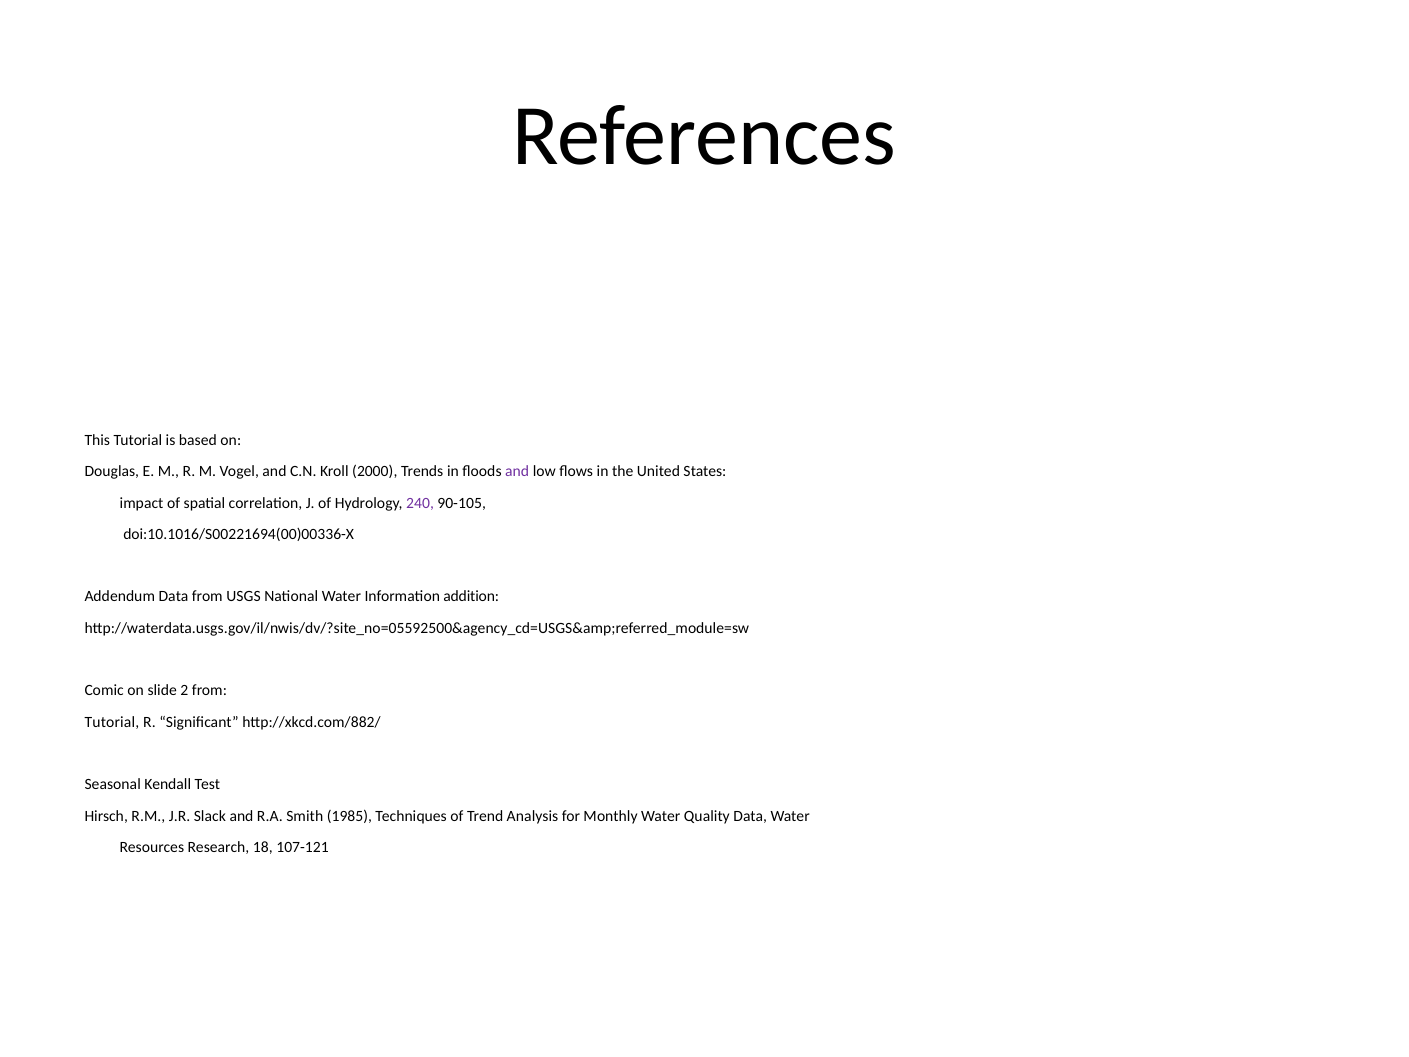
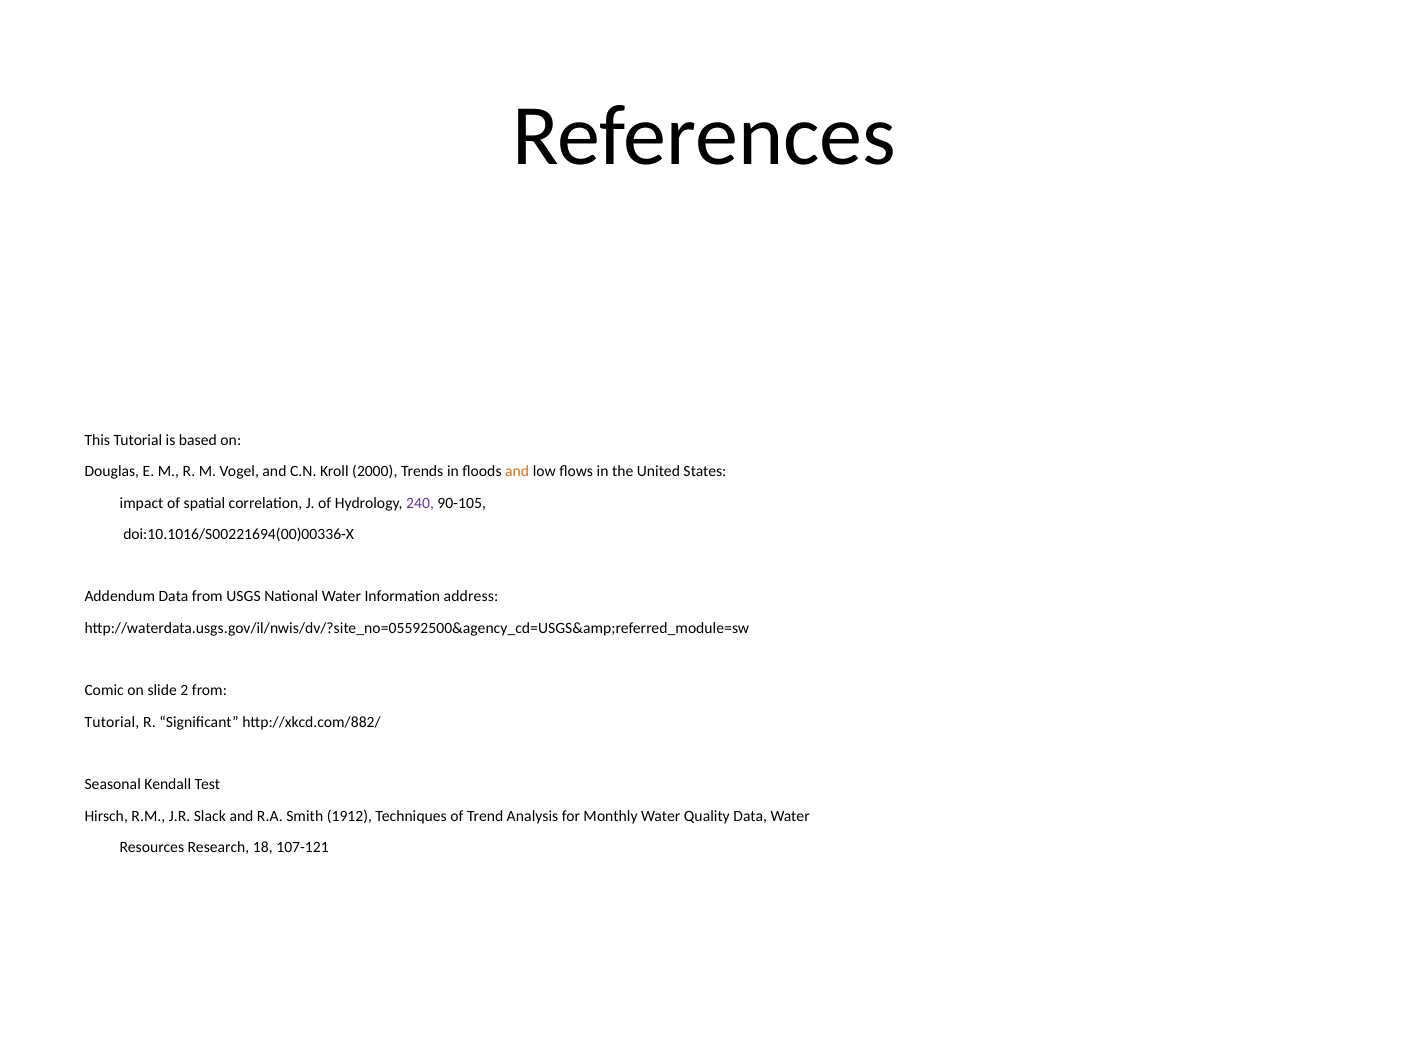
and colour: purple -> orange (517, 472)
addition: addition -> address (471, 597)
1985: 1985 -> 1912 (349, 816)
